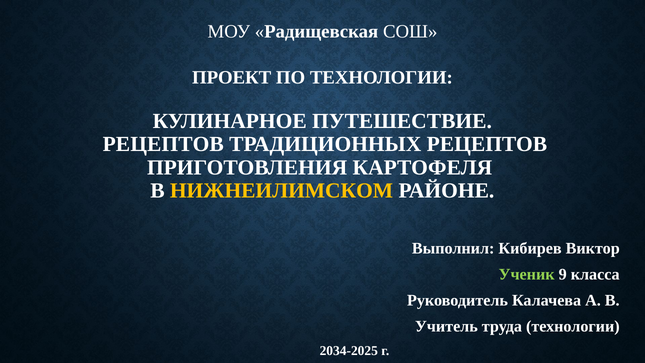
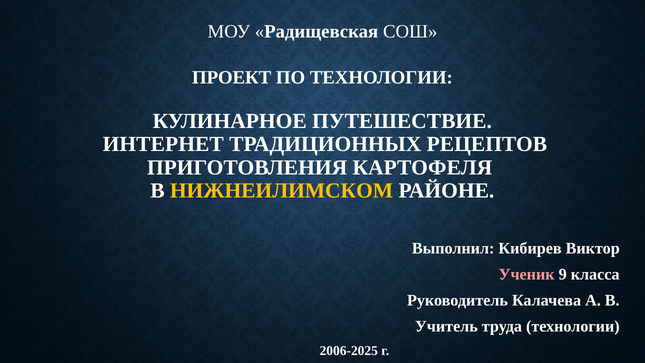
РЕЦЕПТОВ: РЕЦЕПТОВ -> ИНТЕРНЕТ (163, 144)
Ученик colour: light green -> pink (527, 274)
2034-2025: 2034-2025 -> 2006-2025 (349, 351)
